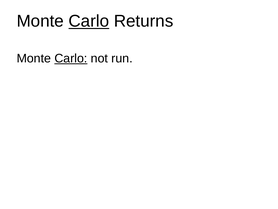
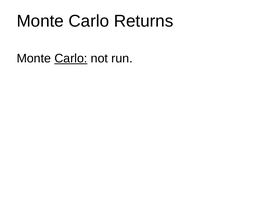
Carlo underline: present -> none (89, 21)
